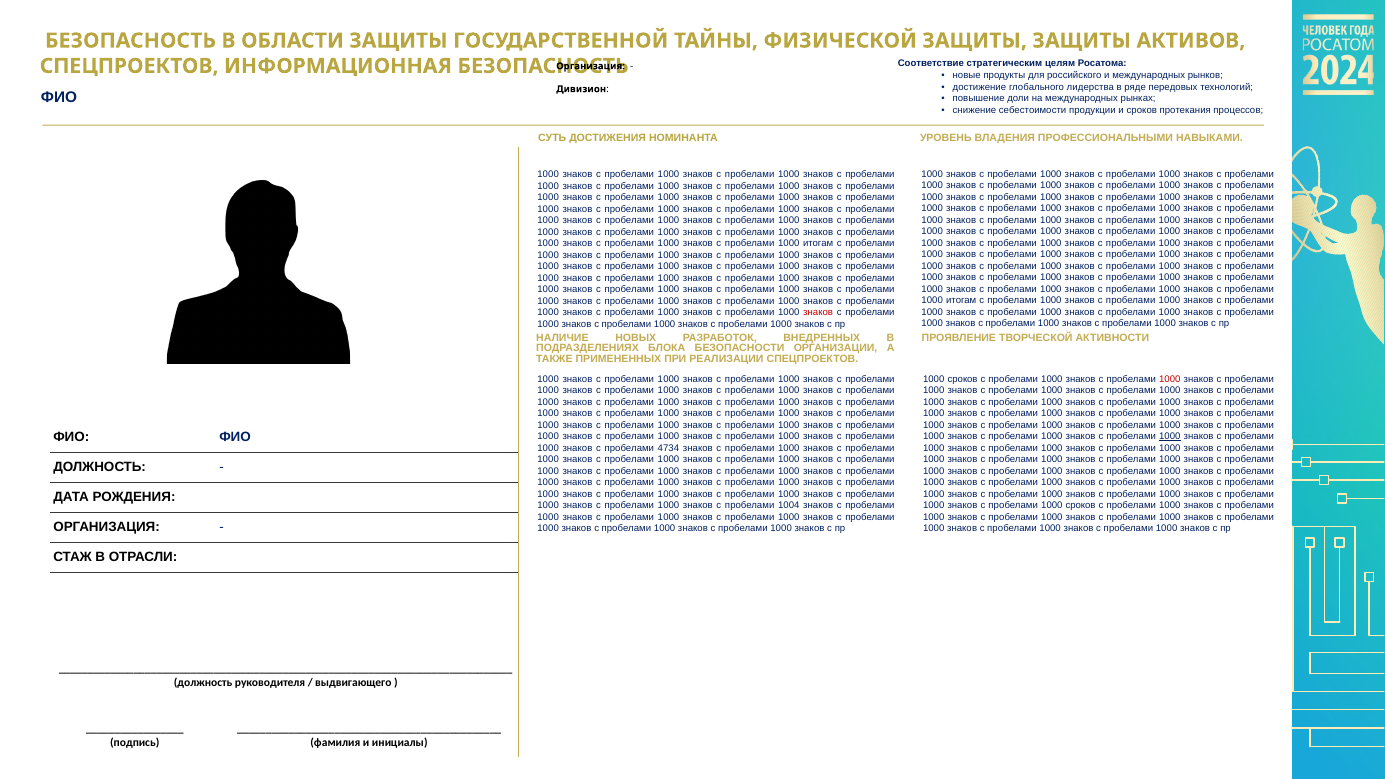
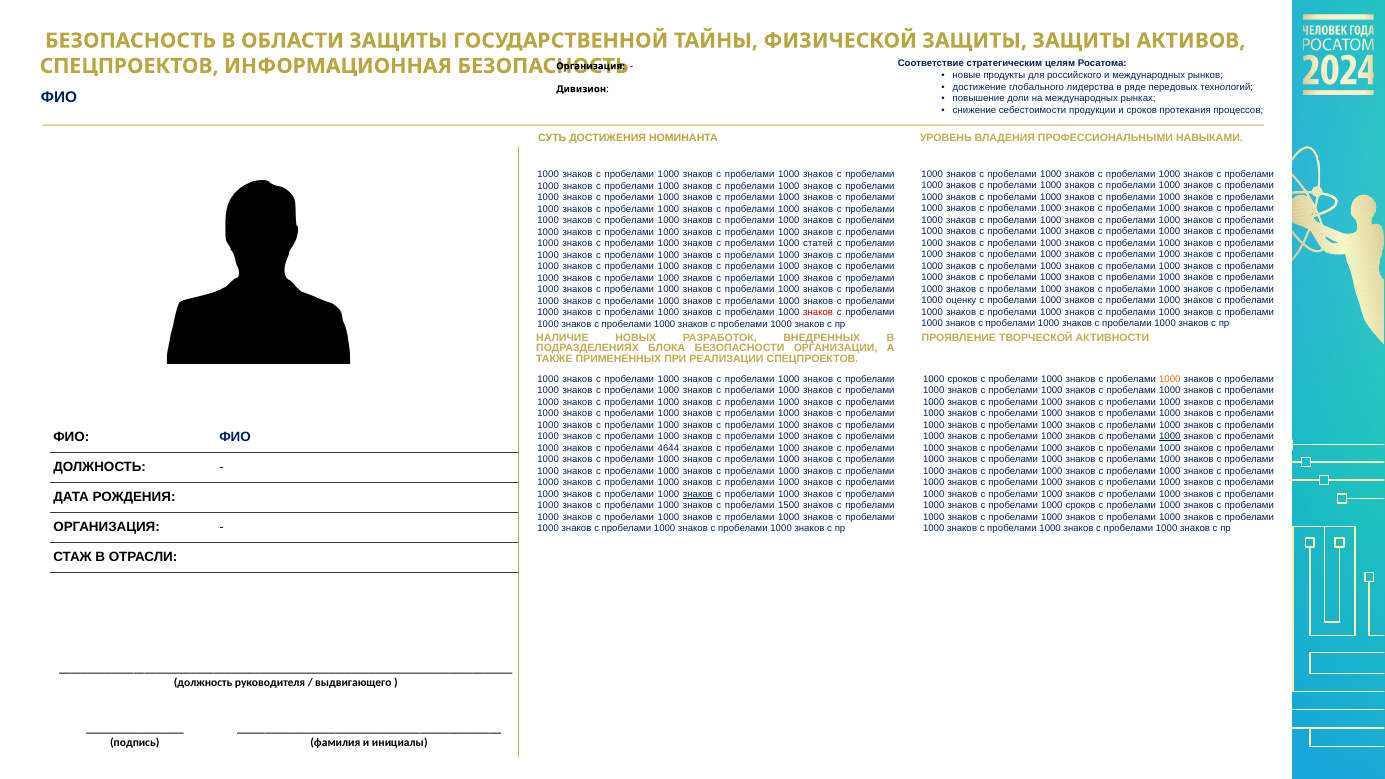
итогам: итогам -> статей (818, 244)
итогам: итогам -> оценку (961, 300)
1000 colour: red -> orange (1170, 379)
4734: 4734 -> 4644 (668, 448)
знаков underline: none -> present (698, 494)
1004: 1004 -> 1500 (789, 506)
